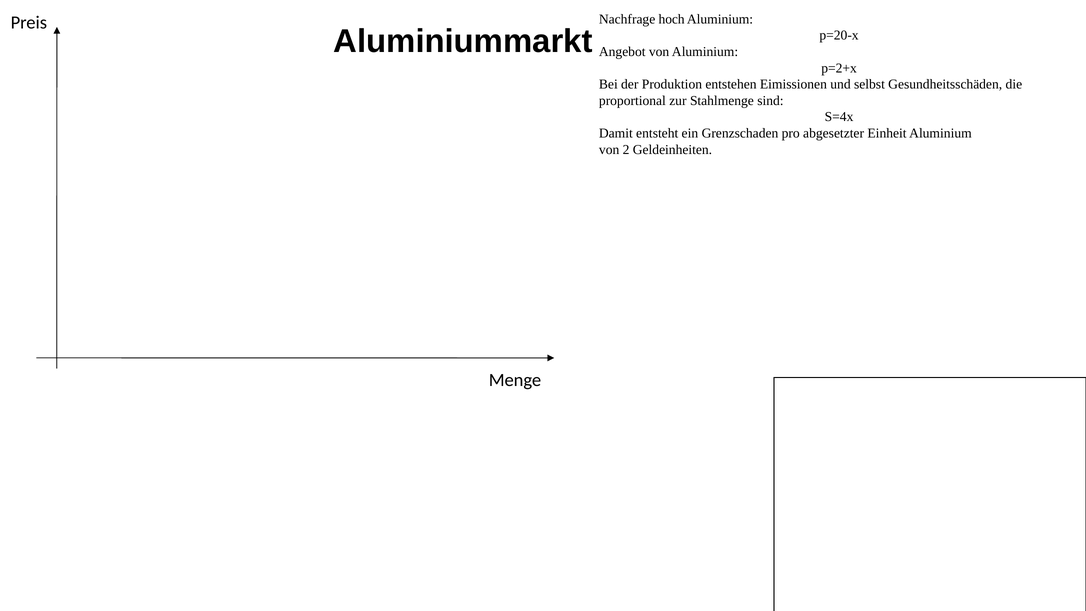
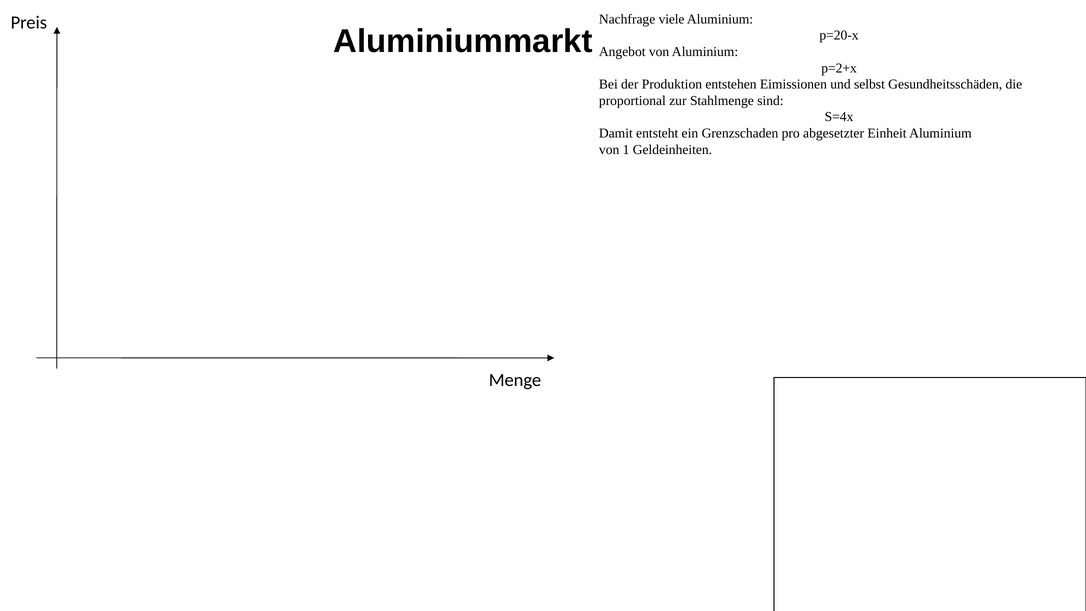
hoch: hoch -> viele (672, 19)
2: 2 -> 1 (626, 150)
